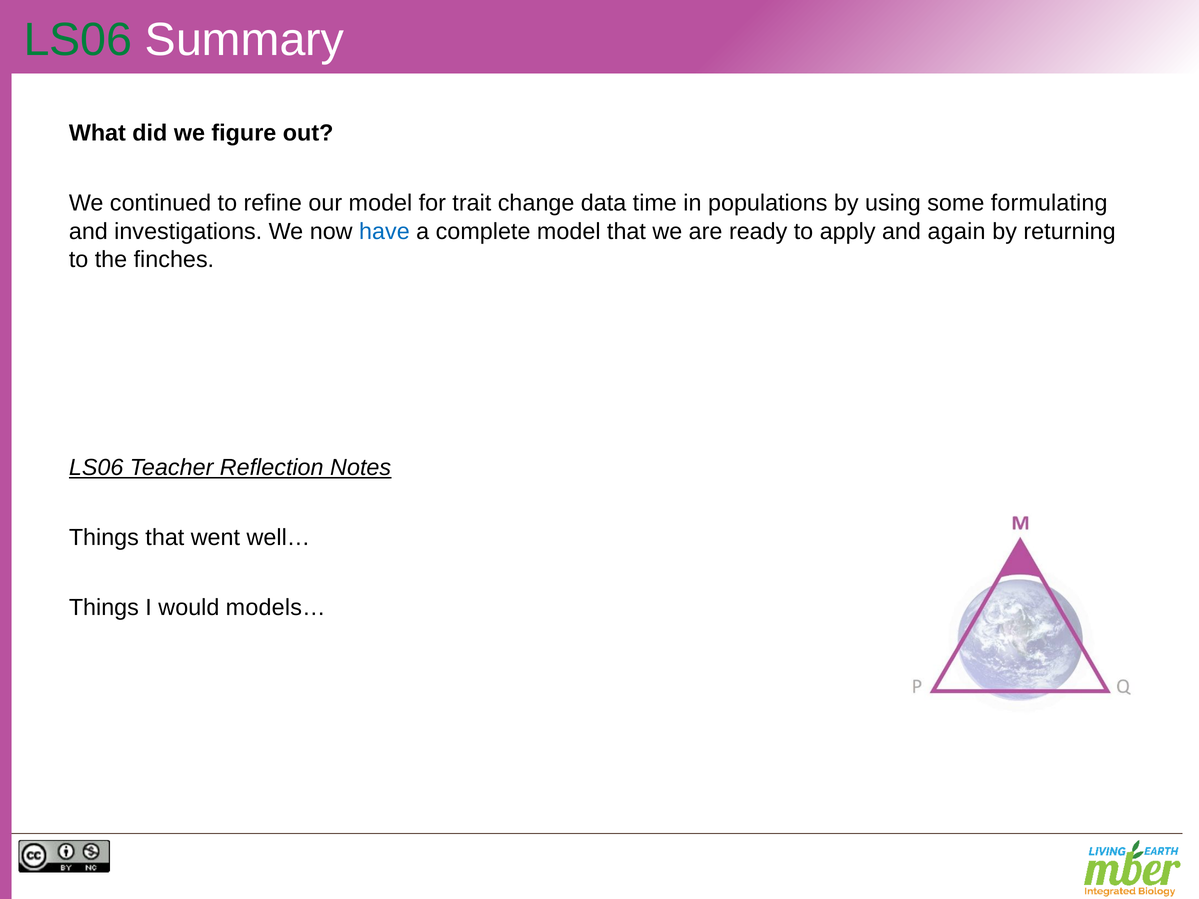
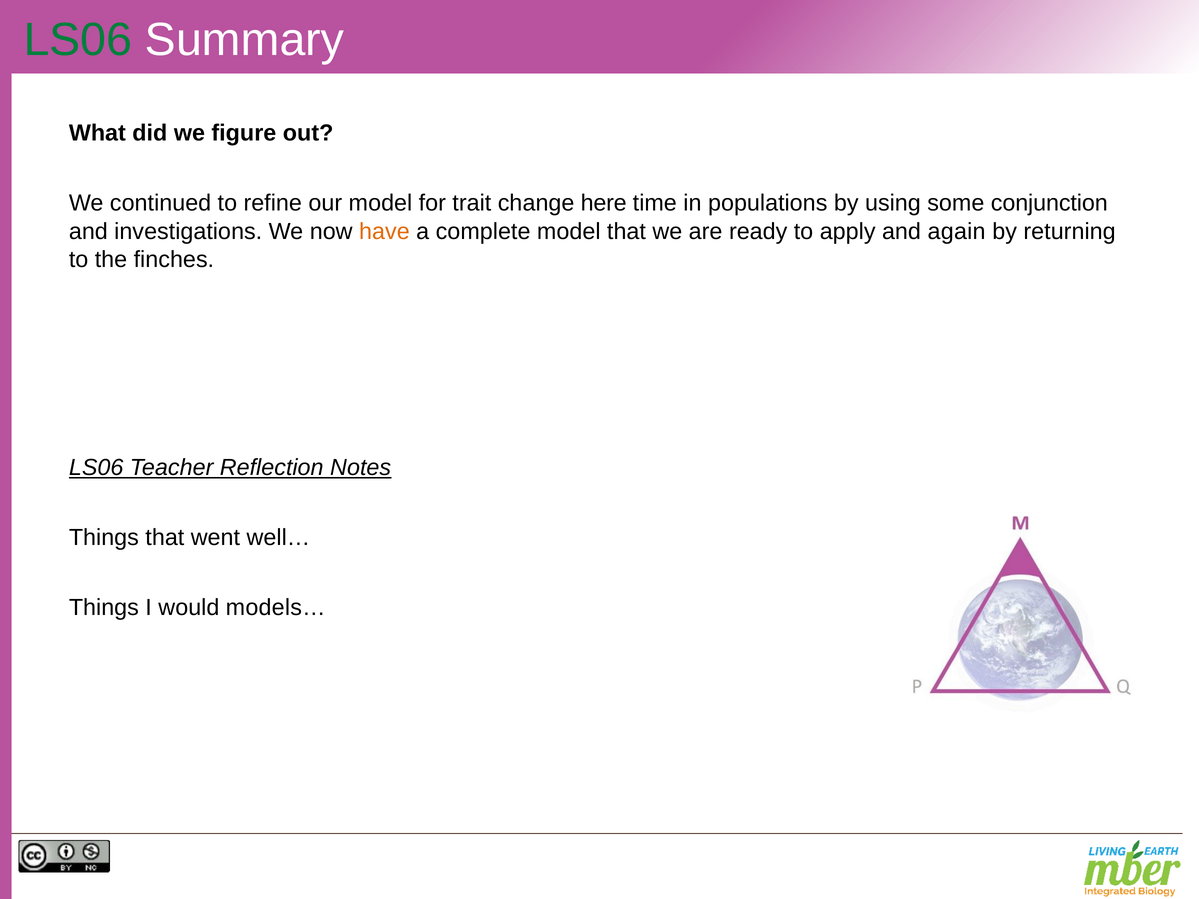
data: data -> here (604, 203)
formulating: formulating -> conjunction (1049, 203)
have colour: blue -> orange (384, 231)
